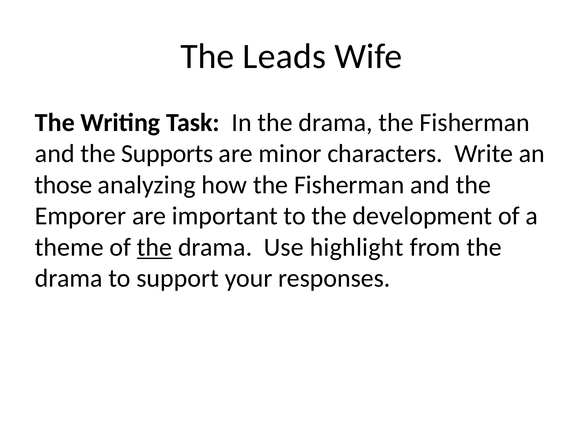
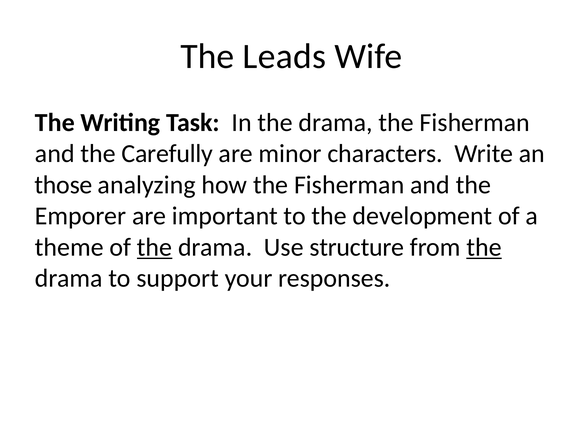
Supports: Supports -> Carefully (167, 153)
highlight: highlight -> structure (357, 247)
the underline: none -> present (484, 247)
